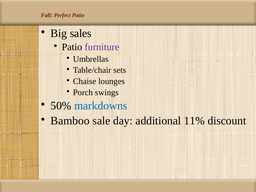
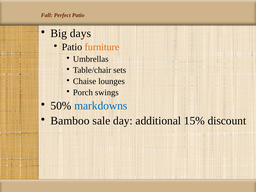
sales: sales -> days (81, 33)
furniture colour: purple -> orange (102, 47)
11%: 11% -> 15% (194, 121)
